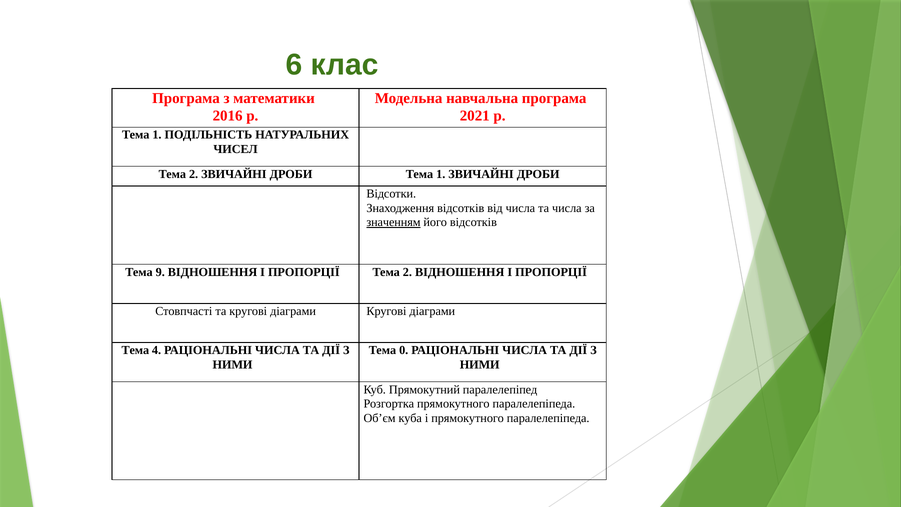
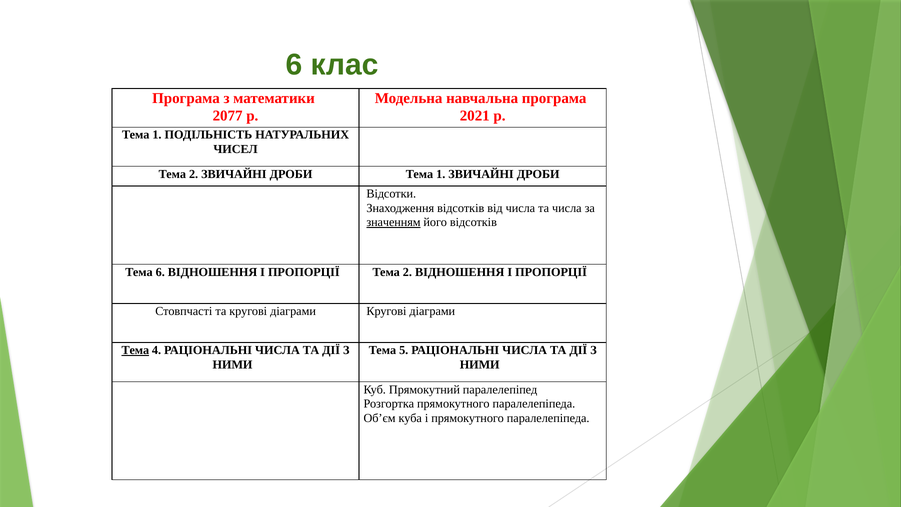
2016: 2016 -> 2077 (228, 116)
Тема 9: 9 -> 6 (160, 272)
Тема underline: none -> present (135, 350)
0: 0 -> 5 (404, 350)
